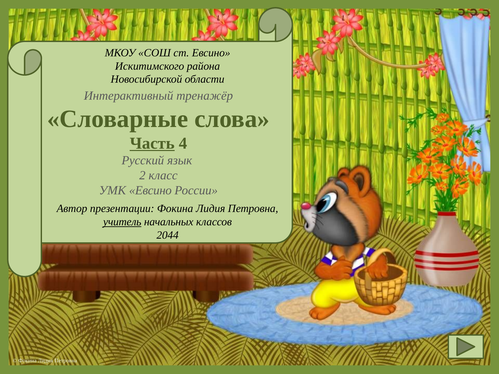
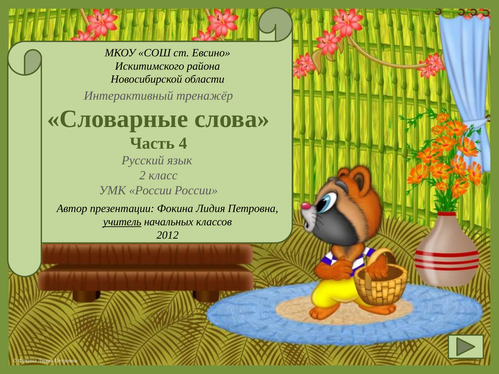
Часть underline: present -> none (152, 143)
УМК Евсино: Евсино -> России (150, 191)
2044: 2044 -> 2012 (168, 235)
